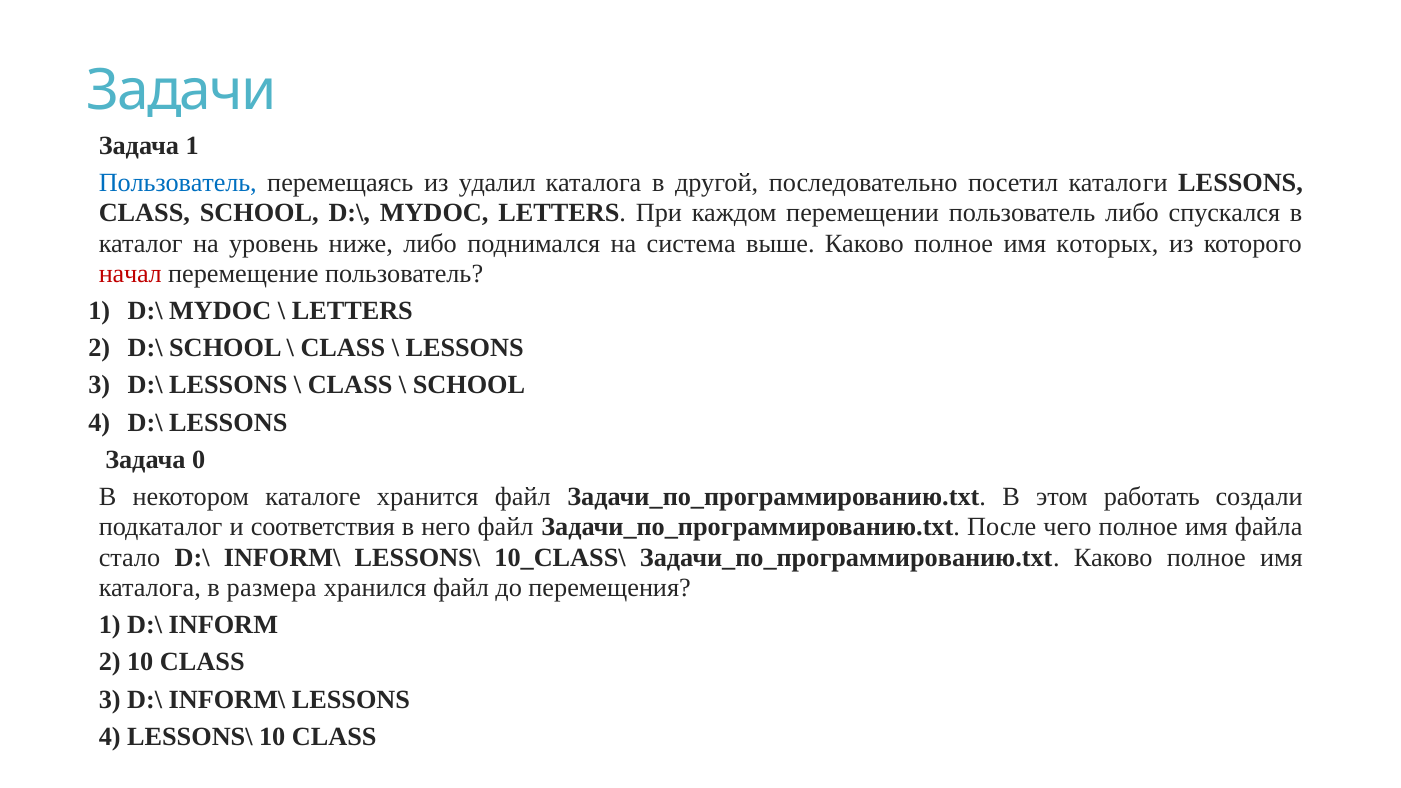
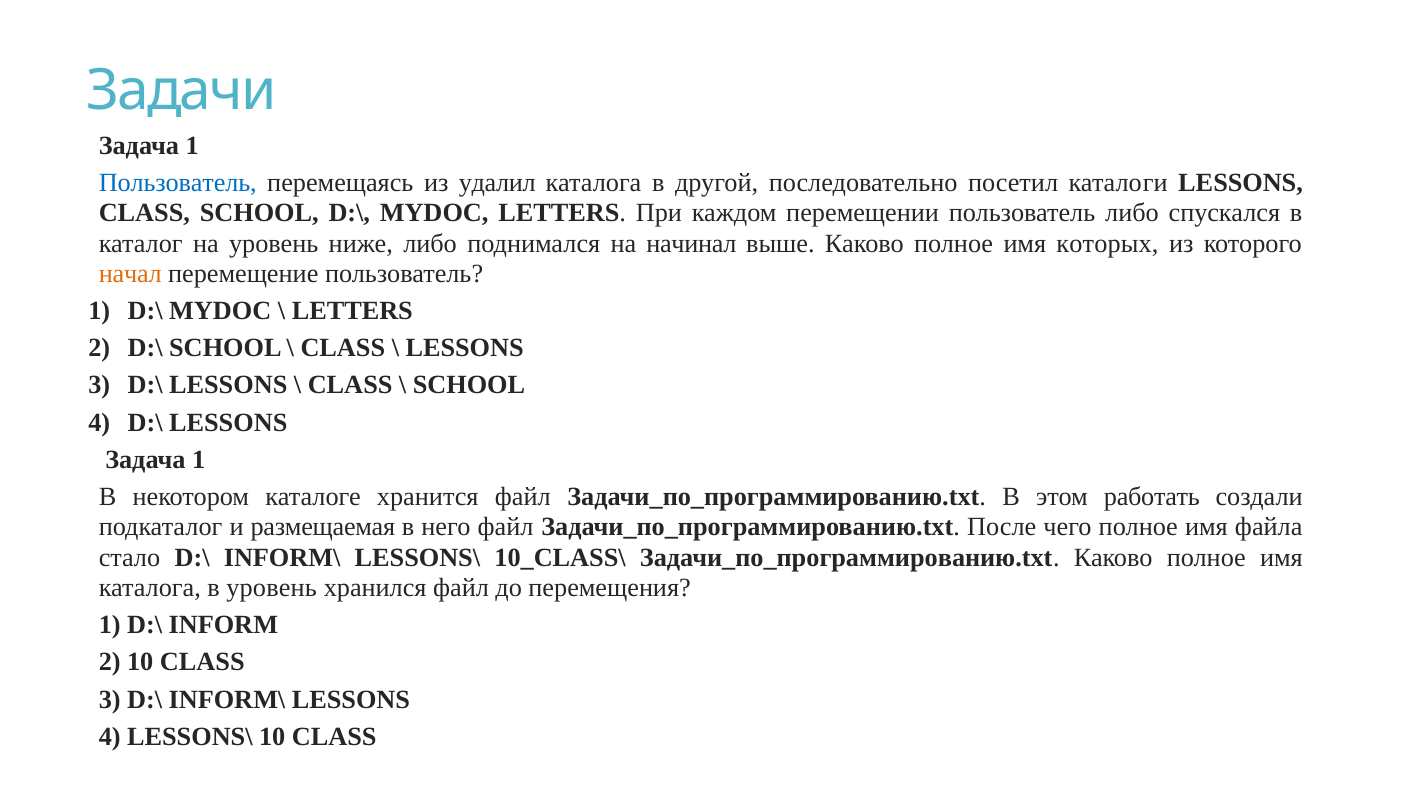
система: система -> начинал (691, 243)
начал colour: red -> orange (130, 274)
0: 0 -> 1 (199, 460)
соответствия: соответствия -> размещаемая (323, 527)
в размера: размера -> уровень (272, 588)
